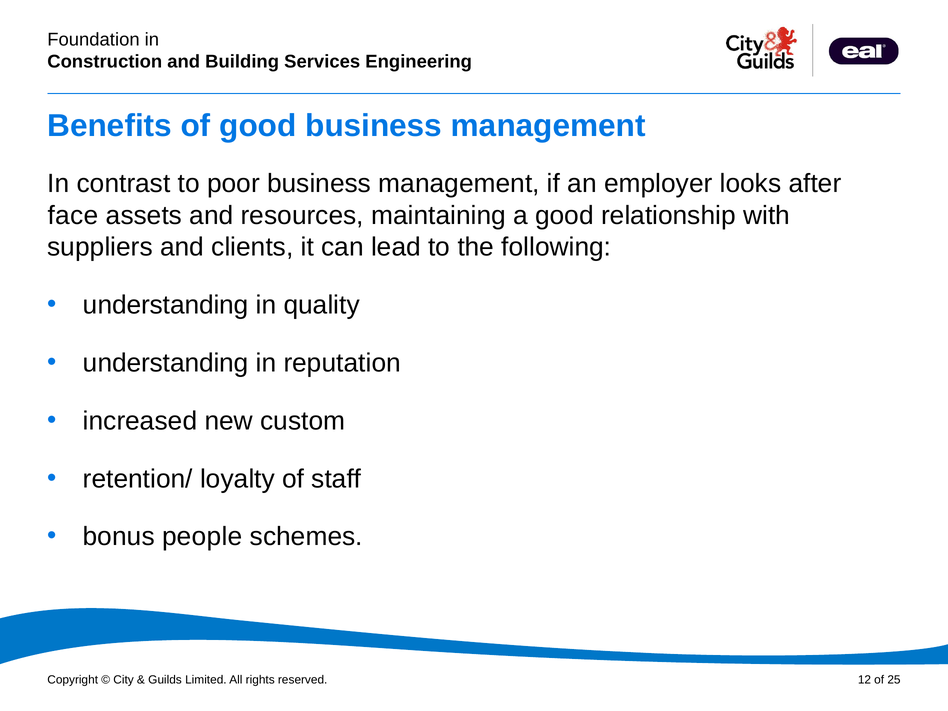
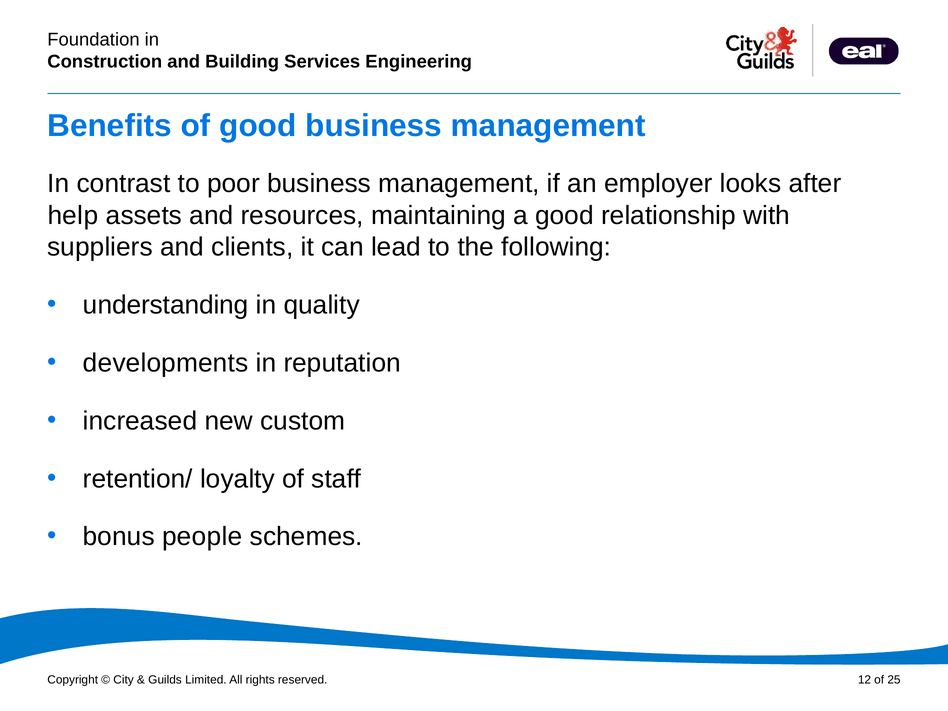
face: face -> help (73, 215)
understanding: understanding -> developments (166, 363)
